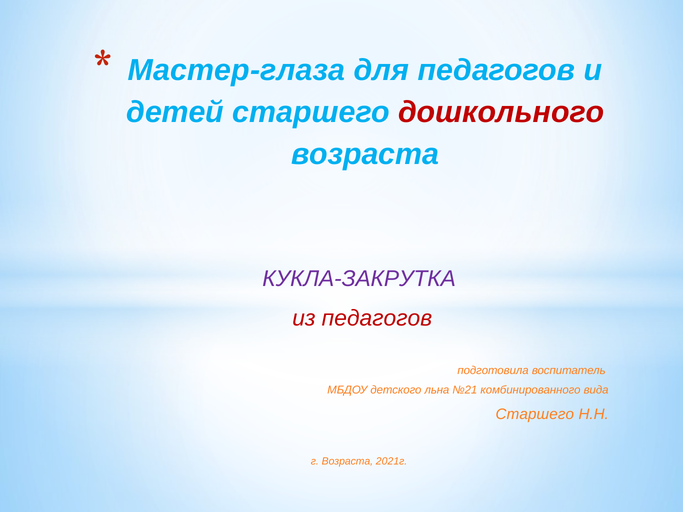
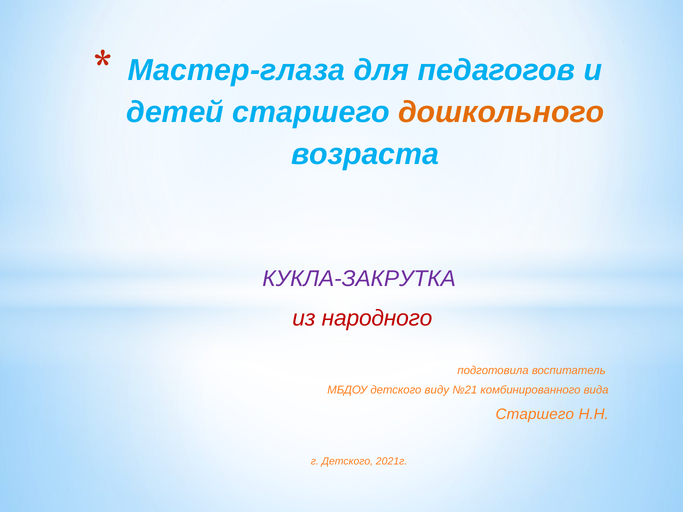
дошкольного colour: red -> orange (501, 112)
из педагогов: педагогов -> народного (377, 318)
льна: льна -> виду (437, 390)
г Возраста: Возраста -> Детского (347, 461)
